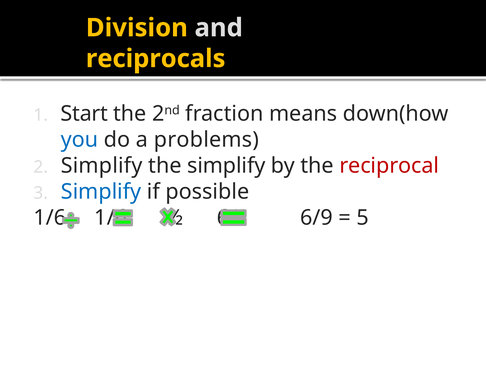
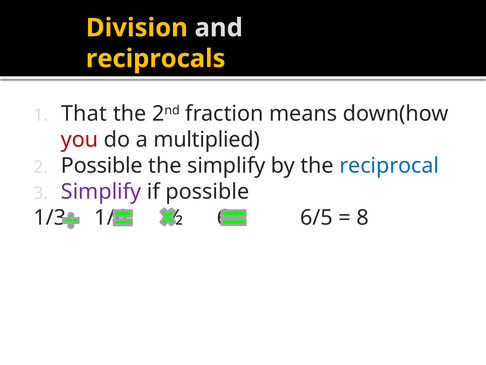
Start: Start -> That (84, 114)
you colour: blue -> red (80, 140)
problems: problems -> multiplied (207, 140)
Simplify: Simplify -> Possible (102, 166)
reciprocal colour: red -> blue (389, 166)
Simplify colour: blue -> purple (101, 191)
1/6: 1/6 -> 1/3 (50, 217)
6/9: 6/9 -> 6/5 (316, 217)
5: 5 -> 8 (363, 217)
